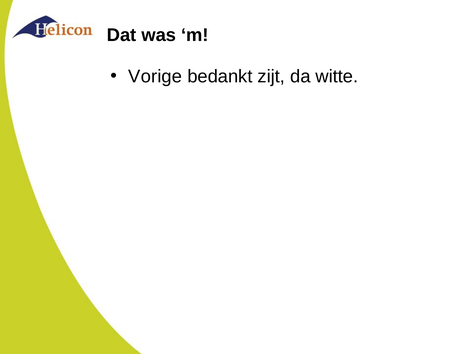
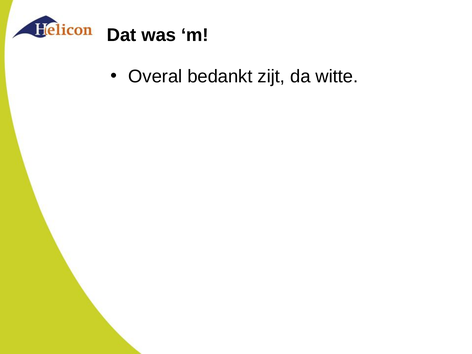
Vorige: Vorige -> Overal (155, 76)
